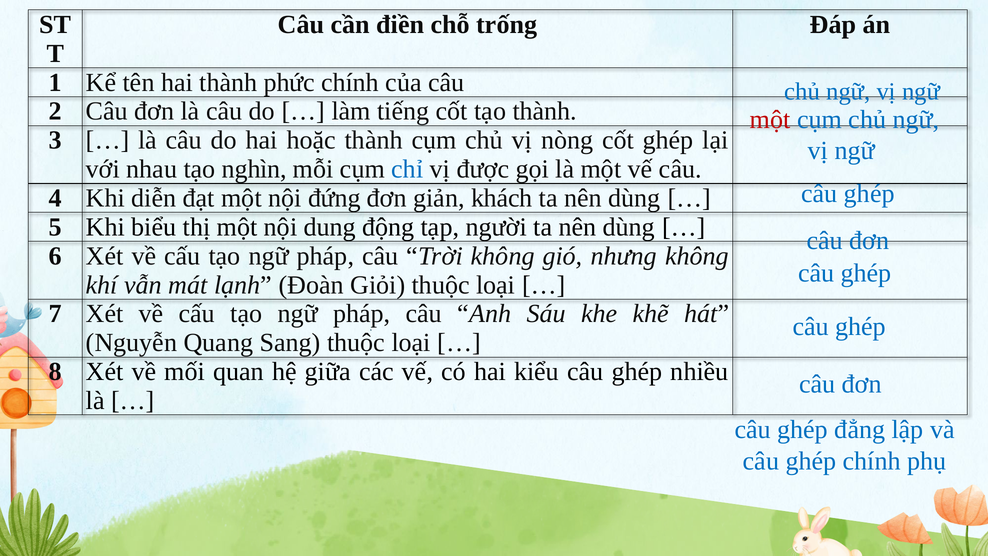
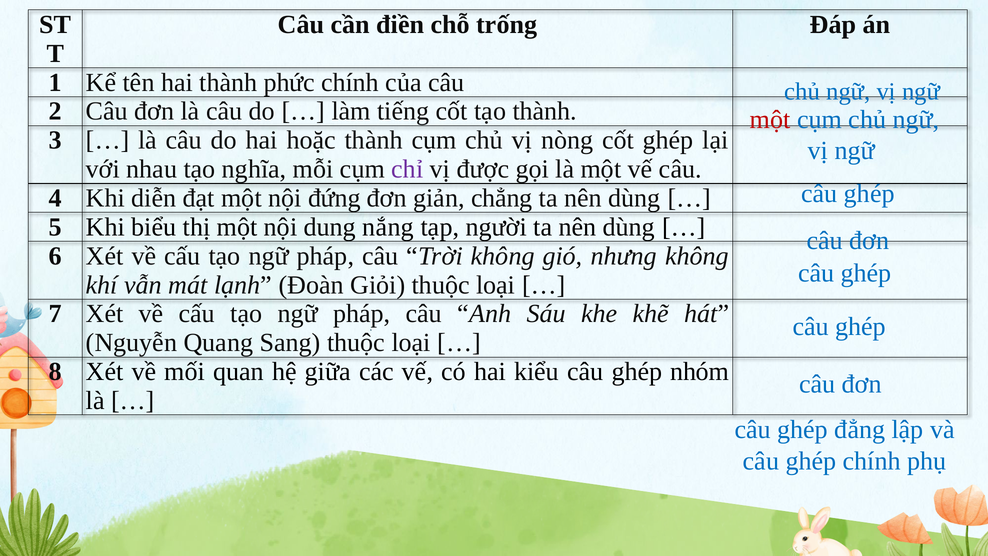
nghìn: nghìn -> nghĩa (254, 169)
chỉ colour: blue -> purple (407, 169)
khách: khách -> chẳng (502, 198)
động: động -> nắng (388, 227)
nhiều: nhiều -> nhóm (700, 372)
